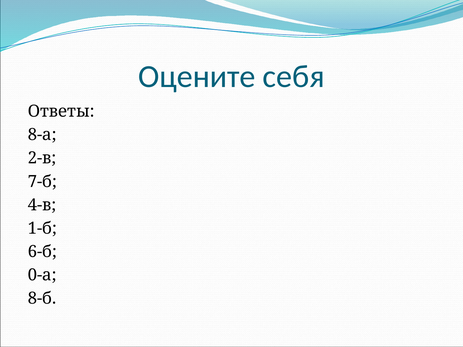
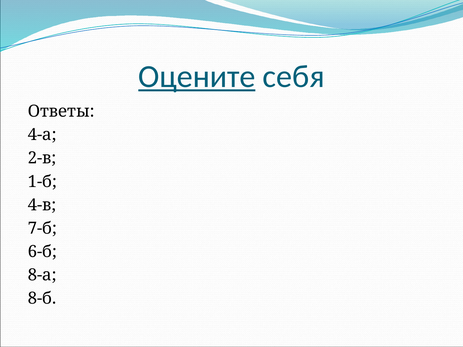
Оцените underline: none -> present (197, 77)
8-а: 8-а -> 4-а (42, 135)
7-б: 7-б -> 1-б (42, 182)
1-б: 1-б -> 7-б (42, 228)
0-а: 0-а -> 8-а (42, 275)
